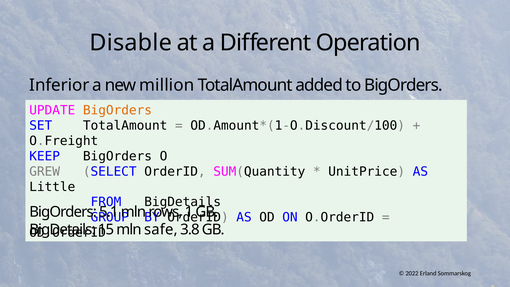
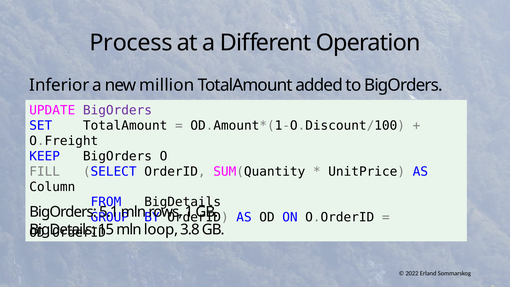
Disable: Disable -> Process (131, 43)
BigOrders colour: orange -> purple (117, 110)
GREW: GREW -> FILL (45, 171)
Little: Little -> Column (52, 187)
safe: safe -> loop (161, 230)
